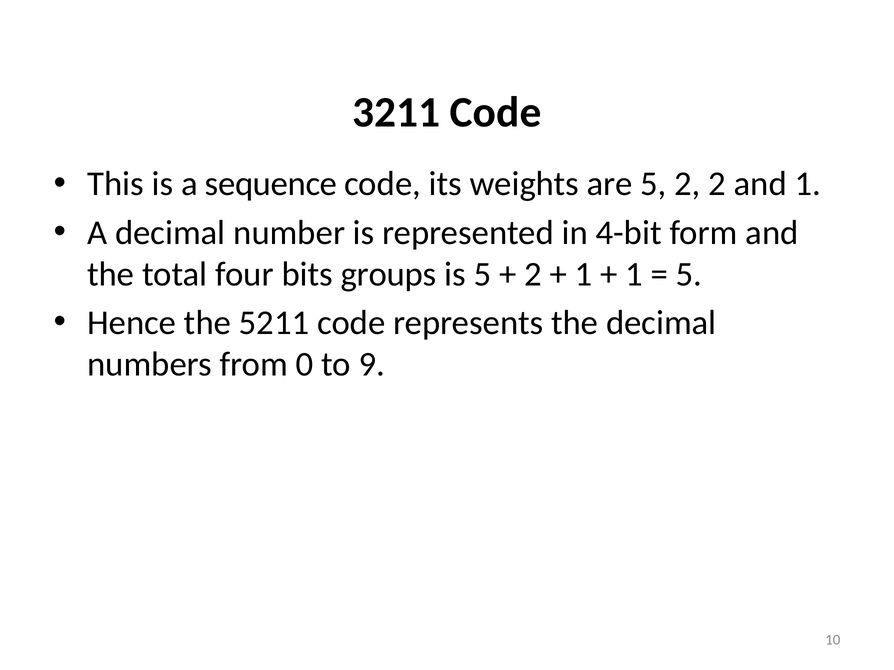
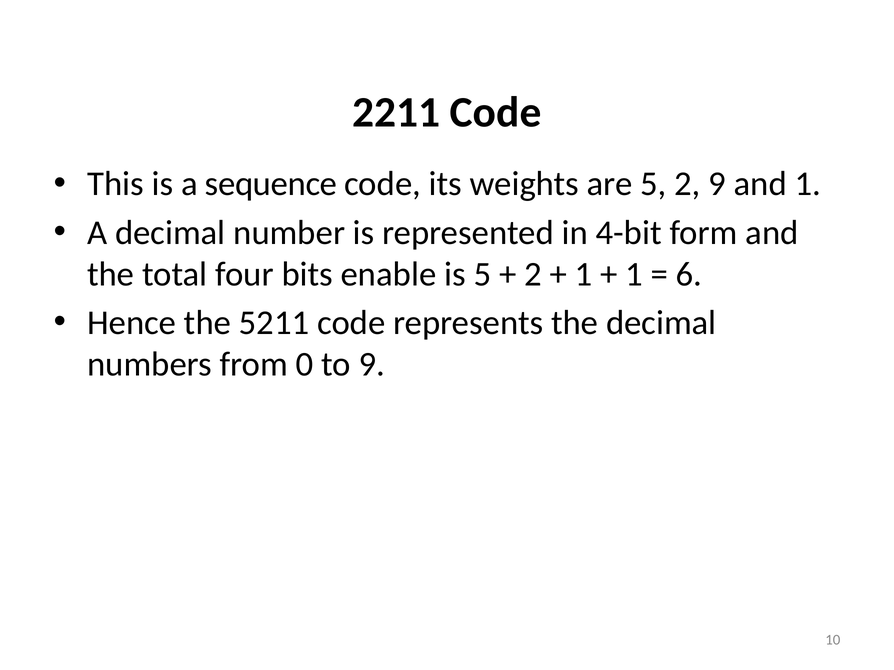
3211: 3211 -> 2211 (396, 113)
2 2: 2 -> 9 (717, 184)
groups: groups -> enable (389, 274)
5: 5 -> 6 (689, 274)
